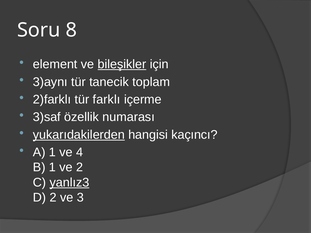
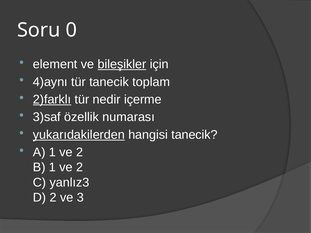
8: 8 -> 0 (71, 30)
3)aynı: 3)aynı -> 4)aynı (50, 82)
2)farklı underline: none -> present (52, 100)
farklı: farklı -> nedir (107, 100)
hangisi kaçıncı: kaçıncı -> tanecik (194, 135)
A 1 ve 4: 4 -> 2 (80, 153)
yanlız3 underline: present -> none (69, 183)
